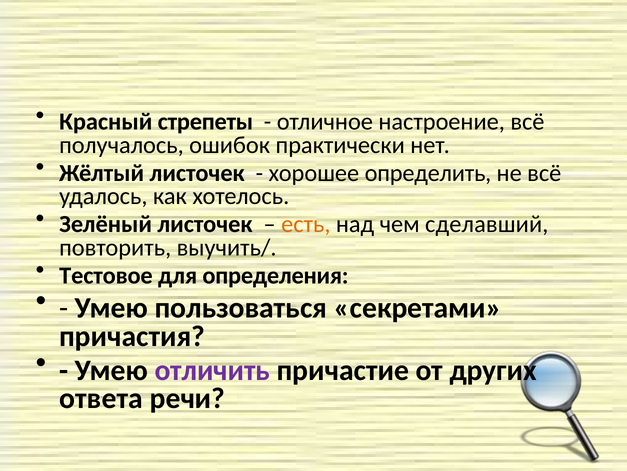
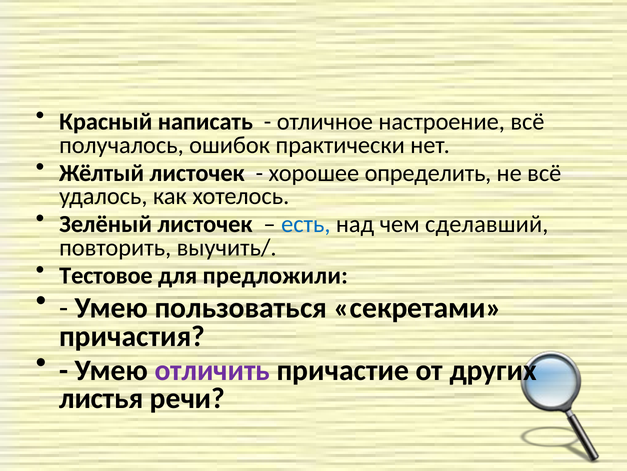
стрепеты: стрепеты -> написать (205, 121)
есть colour: orange -> blue (306, 224)
определения: определения -> предложили (275, 275)
ответа: ответа -> листья (101, 398)
